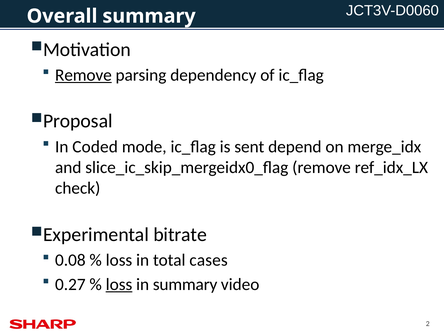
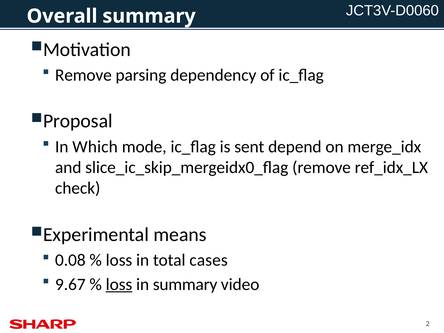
Remove underline: present -> none (83, 75)
Coded: Coded -> Which (95, 147)
bitrate: bitrate -> means (180, 235)
0.27: 0.27 -> 9.67 (70, 284)
